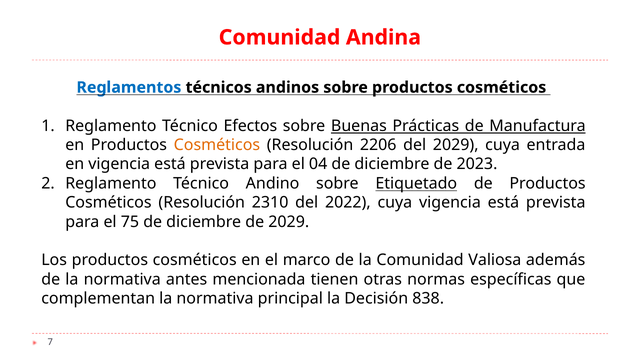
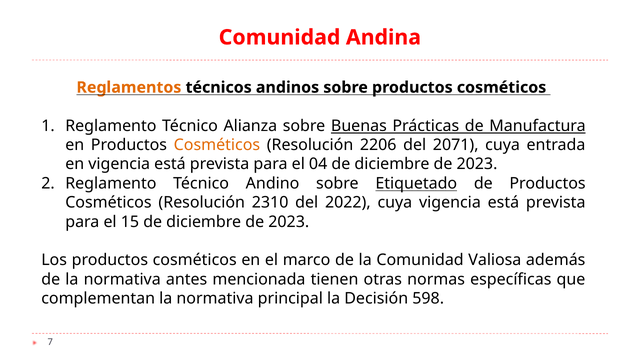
Reglamentos colour: blue -> orange (129, 87)
Efectos: Efectos -> Alianza (250, 126)
del 2029: 2029 -> 2071 (456, 145)
75: 75 -> 15 (130, 222)
2029: 2029 -> 2023 (289, 222)
838: 838 -> 598 (428, 299)
